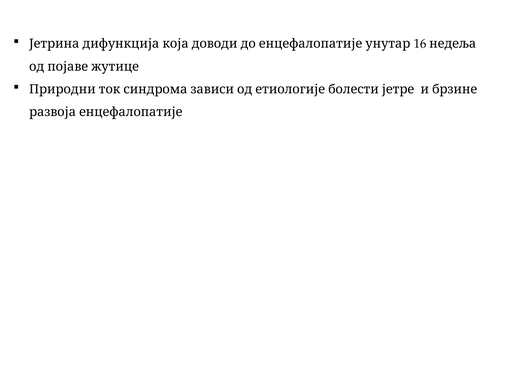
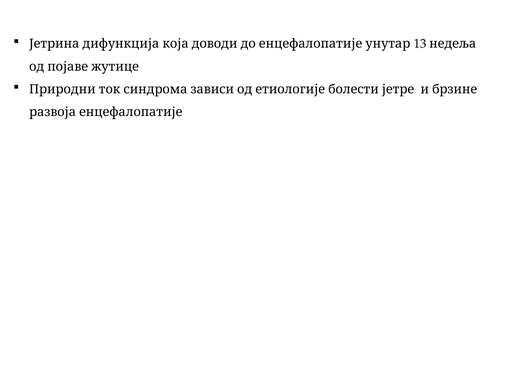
16: 16 -> 13 (420, 44)
